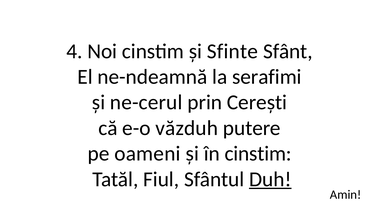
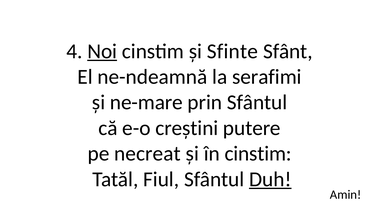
Noi underline: none -> present (102, 51)
ne-cerul: ne-cerul -> ne-mare (146, 102)
prin Cerești: Cerești -> Sfântul (257, 102)
văzduh: văzduh -> creștini (187, 128)
oameni: oameni -> necreat (148, 154)
